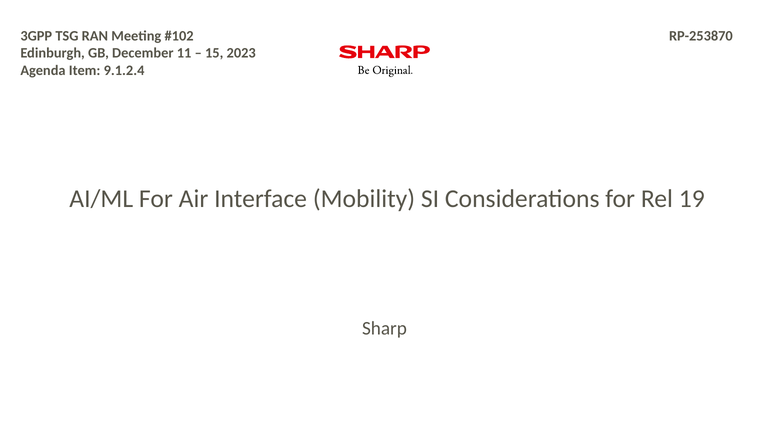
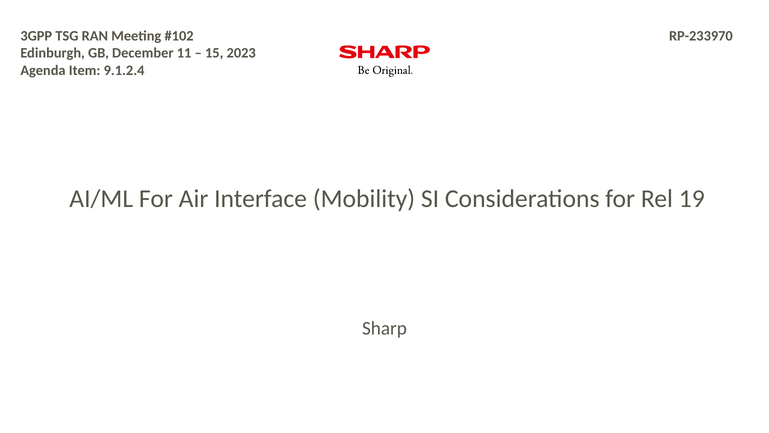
RP-253870: RP-253870 -> RP-233970 (701, 36)
